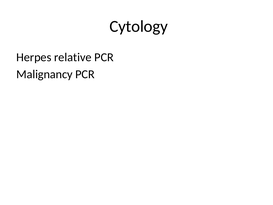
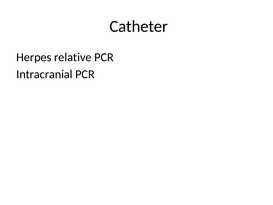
Cytology: Cytology -> Catheter (139, 26)
Malignancy: Malignancy -> Intracranial (44, 74)
